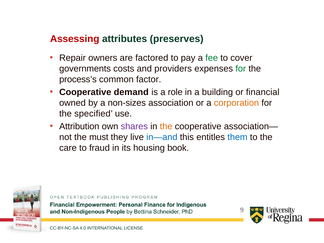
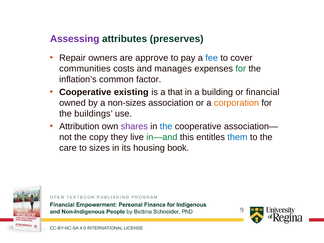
Assessing colour: red -> purple (75, 39)
factored: factored -> approve (152, 58)
fee colour: green -> blue (212, 58)
governments: governments -> communities (85, 69)
providers: providers -> manages (173, 69)
process’s: process’s -> inflation’s (78, 79)
demand: demand -> existing (131, 92)
role: role -> that (175, 92)
specified: specified -> buildings (93, 114)
the colour: orange -> blue (166, 126)
must: must -> copy (99, 137)
in—and colour: blue -> green (162, 137)
fraud: fraud -> sizes (99, 148)
